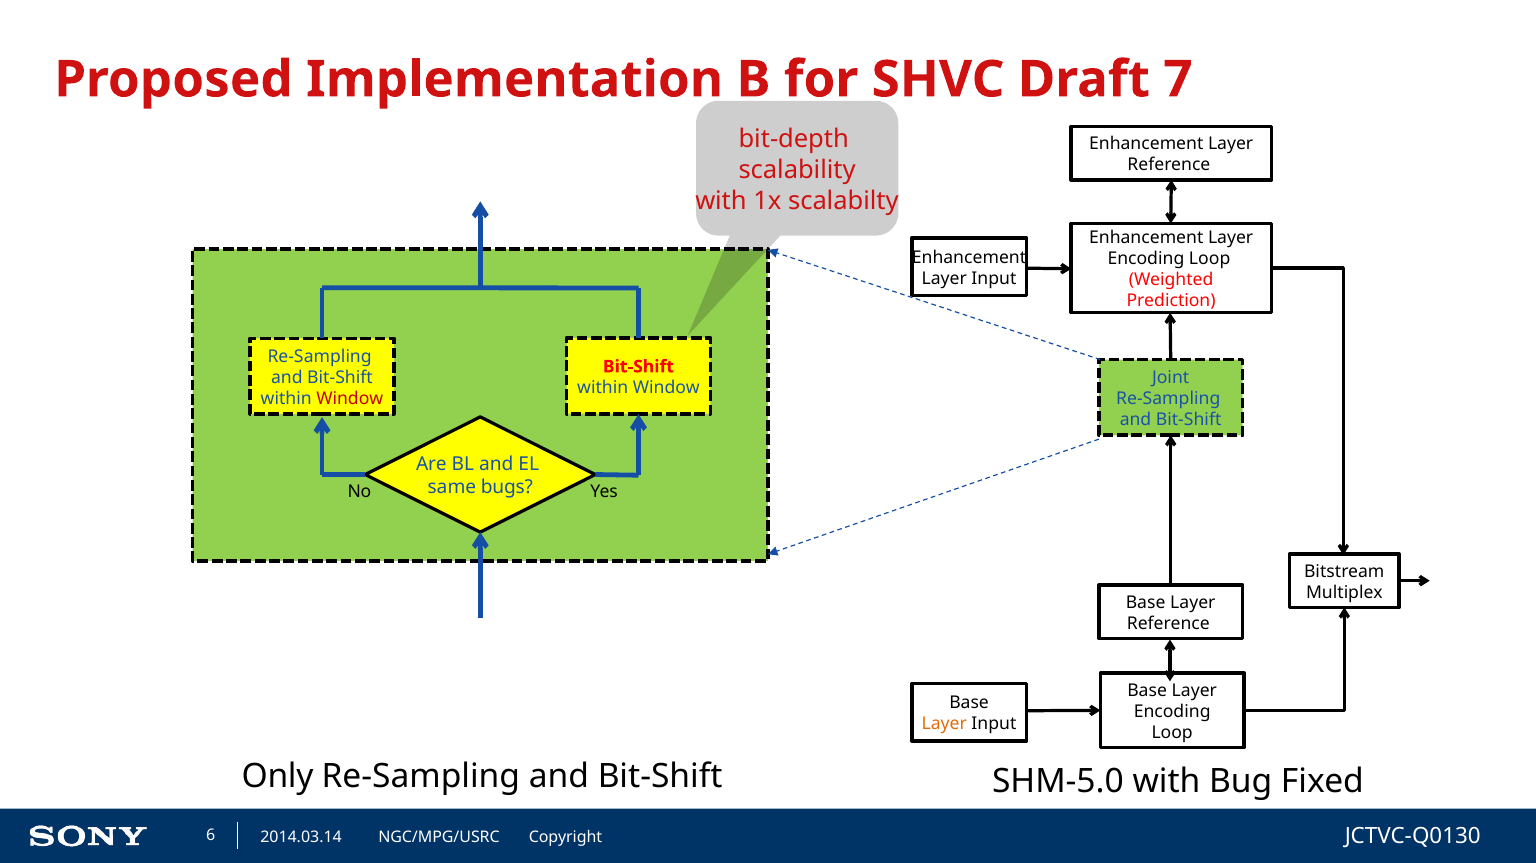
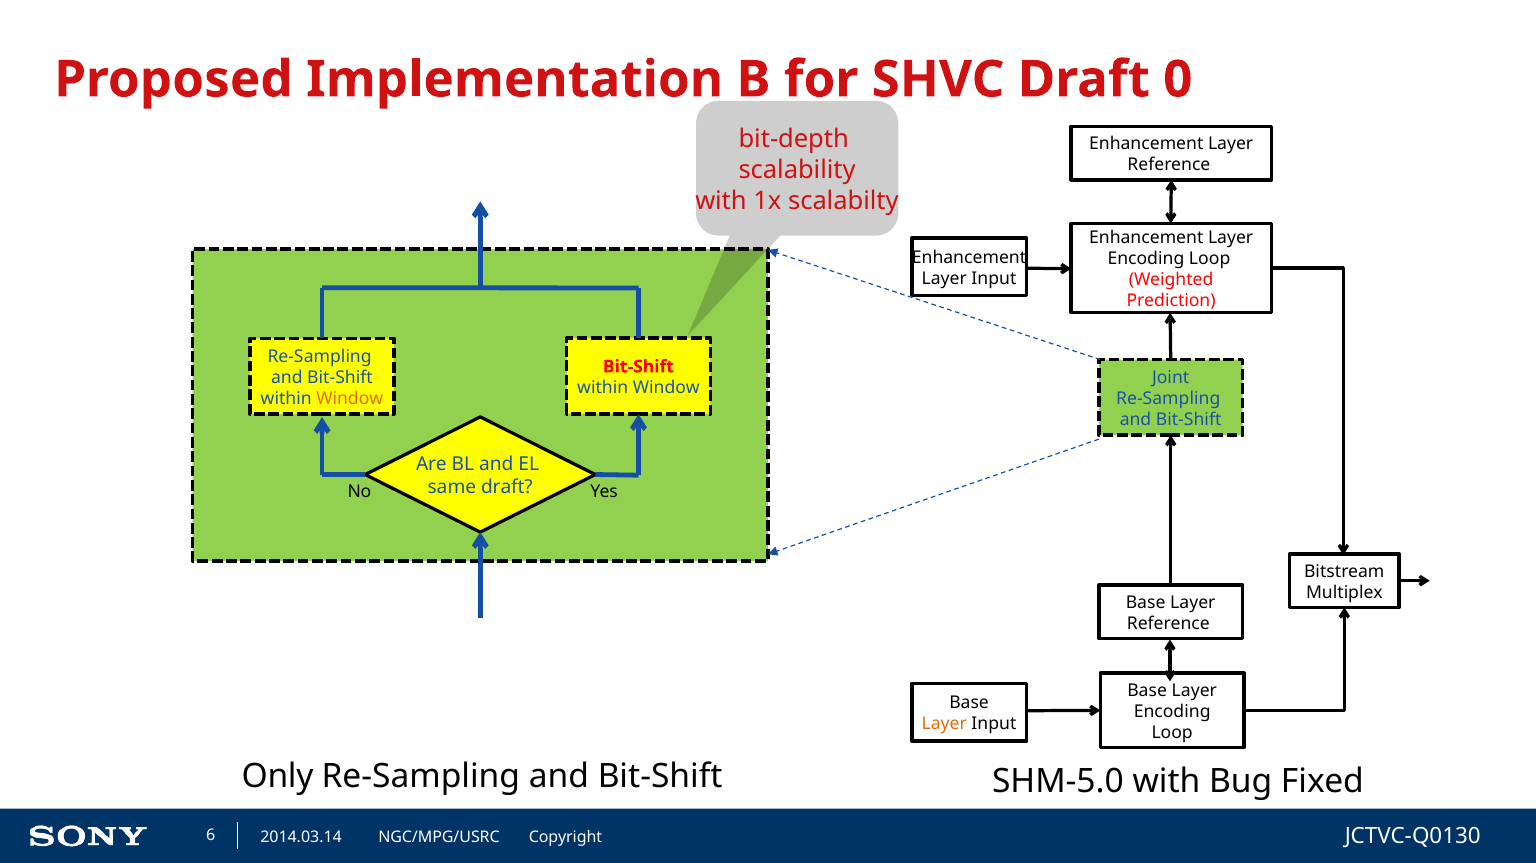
7: 7 -> 0 (1178, 80)
Window colour: red -> orange (350, 399)
same bugs: bugs -> draft (507, 488)
